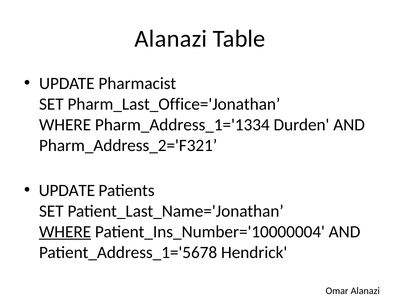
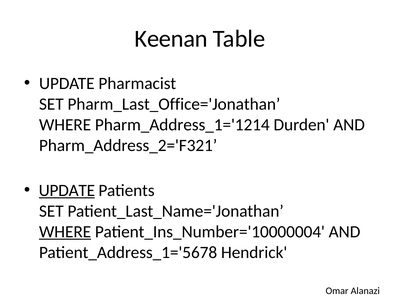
Alanazi: Alanazi -> Keenan (171, 39)
Pharm_Address_1='1334: Pharm_Address_1='1334 -> Pharm_Address_1='1214 (182, 125)
UPDATE underline: none -> present (67, 190)
